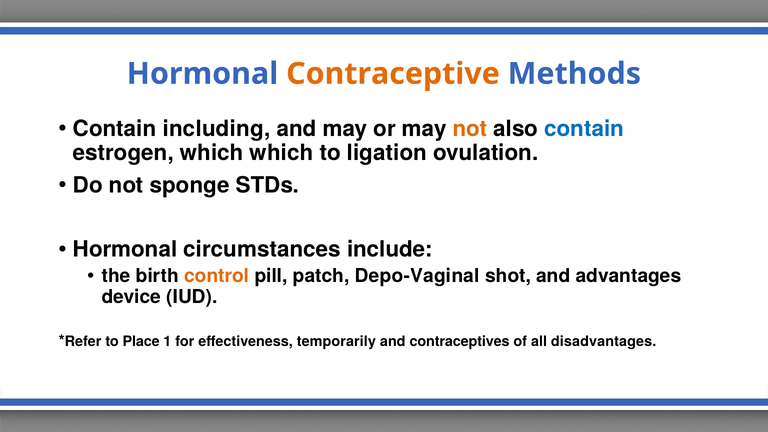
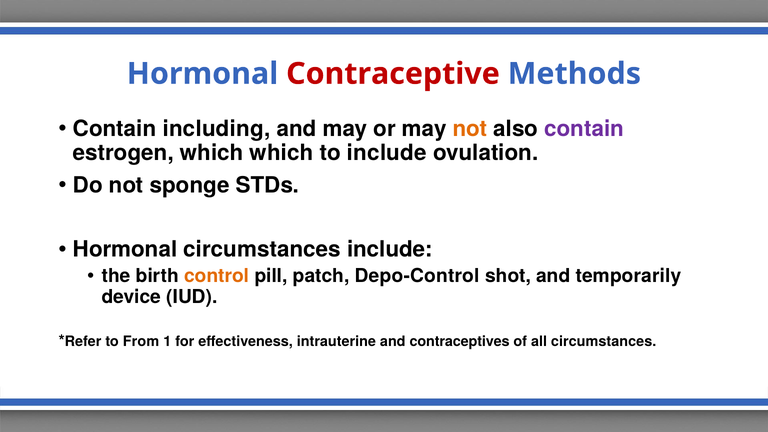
Contraceptive colour: orange -> red (393, 74)
contain colour: blue -> purple (584, 129)
to ligation: ligation -> include (387, 153)
Depo-Vaginal: Depo-Vaginal -> Depo-Control (417, 276)
advantages: advantages -> temporarily (628, 276)
Place: Place -> From (141, 342)
temporarily: temporarily -> intrauterine (336, 342)
all disadvantages: disadvantages -> circumstances (604, 342)
